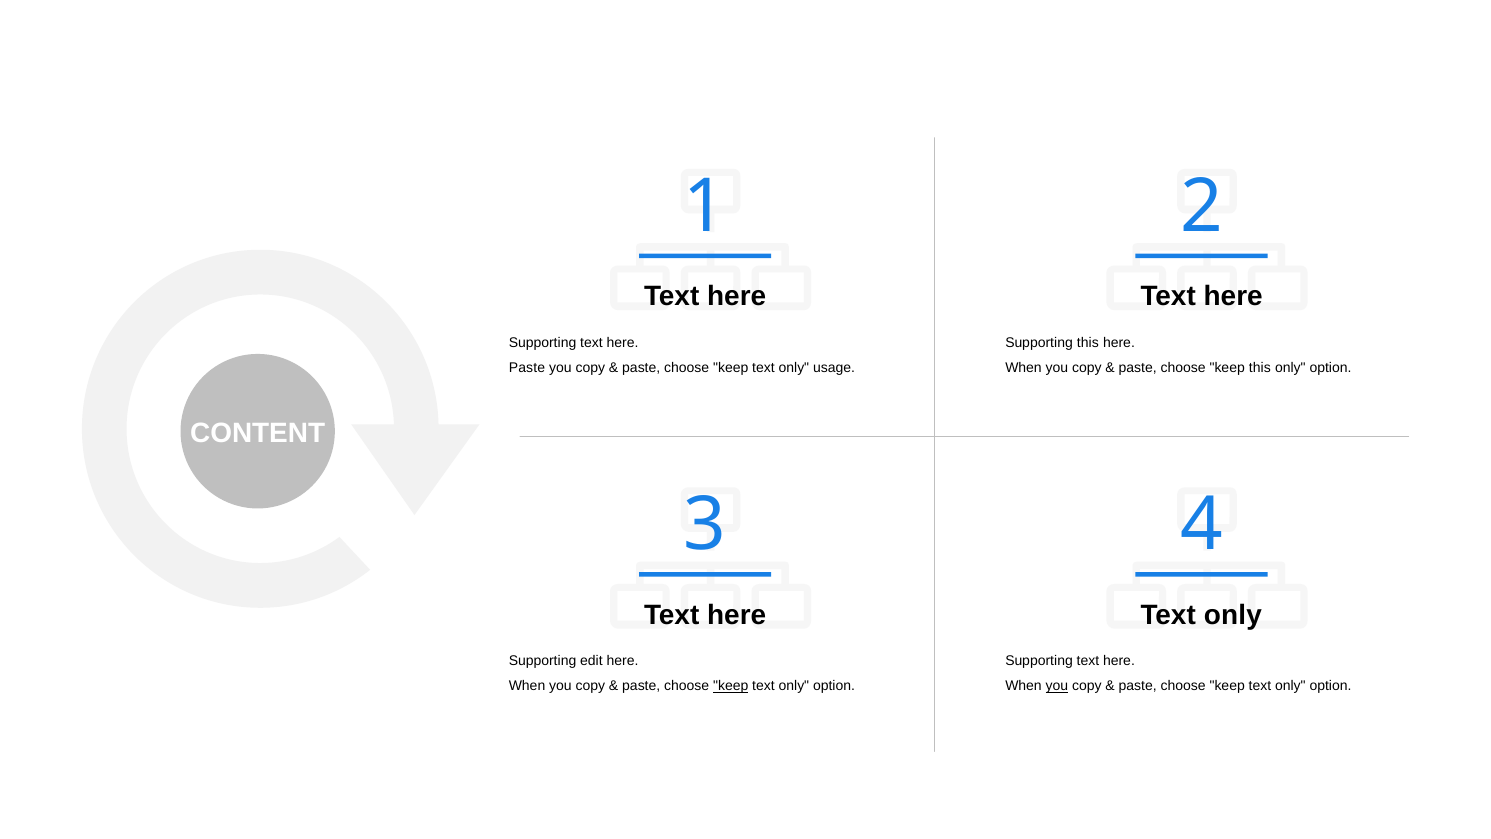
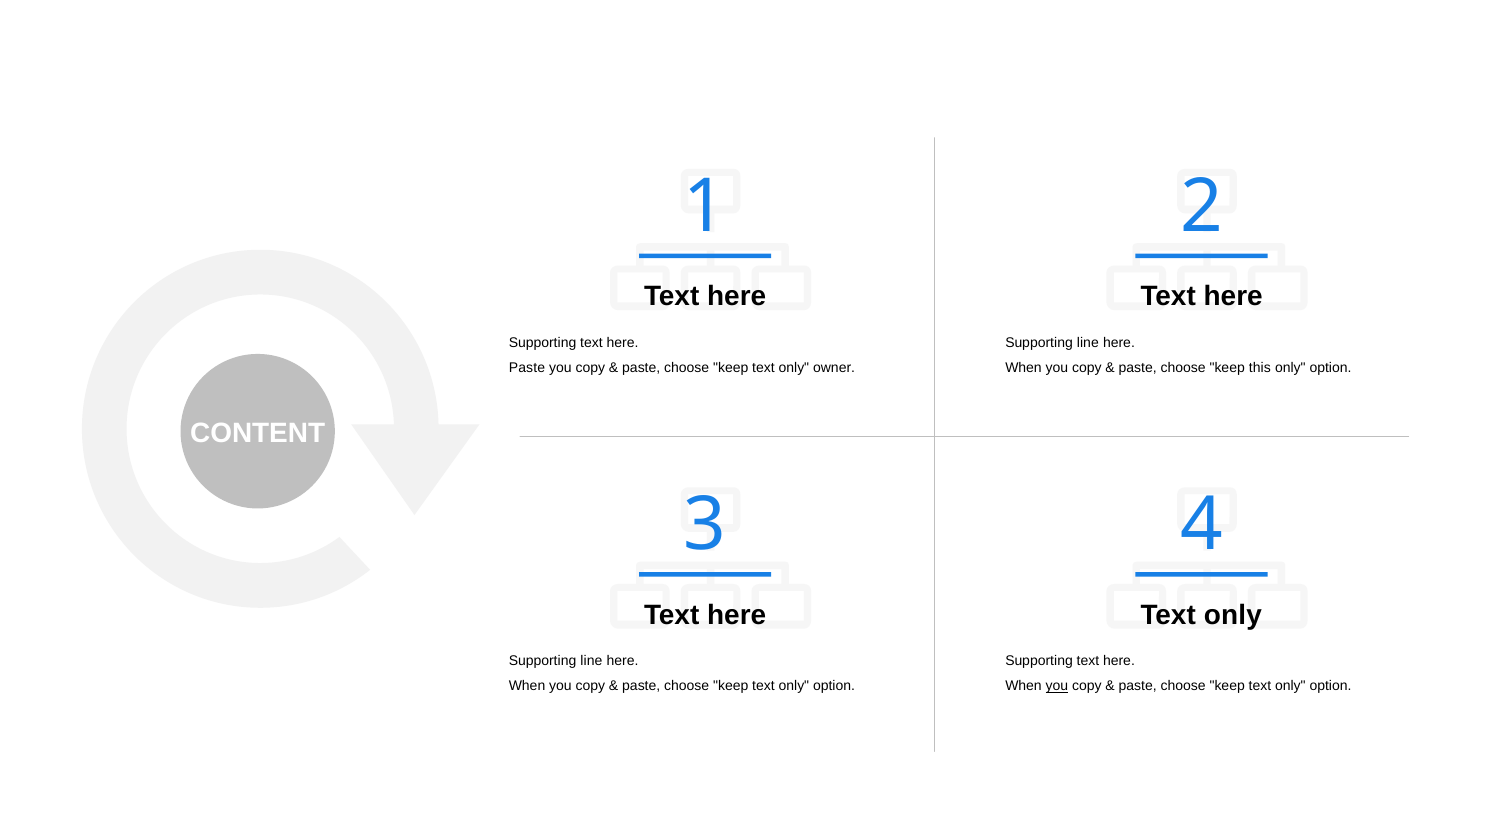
this: this -> line (1088, 342)
usage: usage -> owner (834, 368)
edit: edit -> line (591, 661)
keep underline: present -> none (731, 686)
